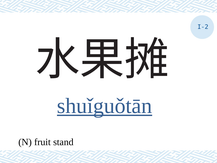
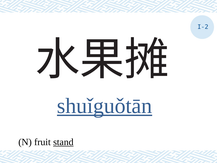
stand underline: none -> present (63, 142)
